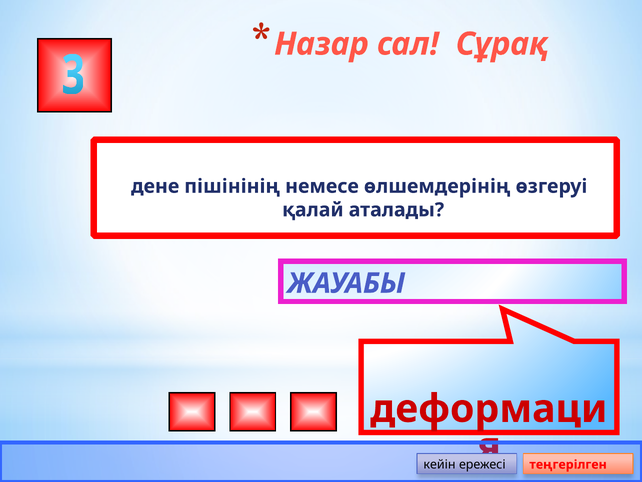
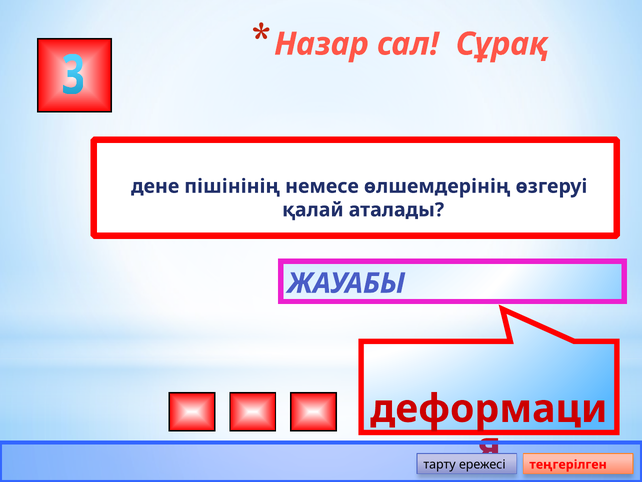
кейін: кейін -> тарту (440, 464)
